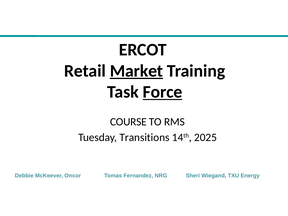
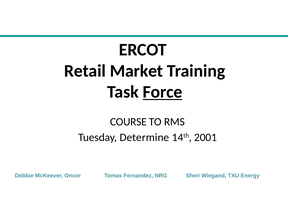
Market underline: present -> none (136, 71)
Transitions: Transitions -> Determine (144, 137)
2025: 2025 -> 2001 (206, 137)
